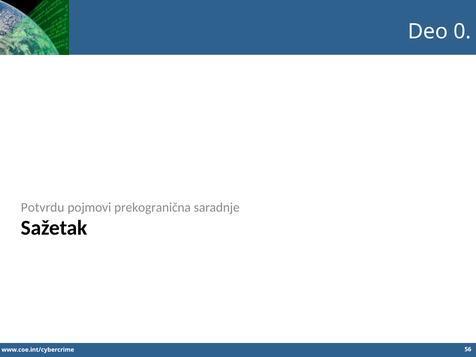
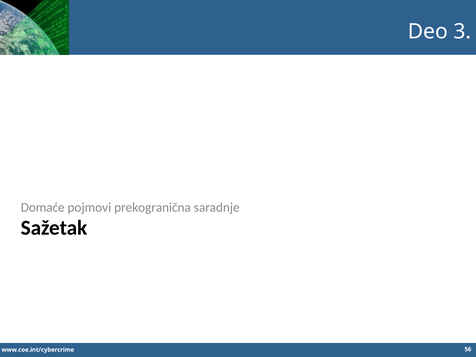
0: 0 -> 3 (462, 31)
Potvrdu: Potvrdu -> Domaće (43, 208)
